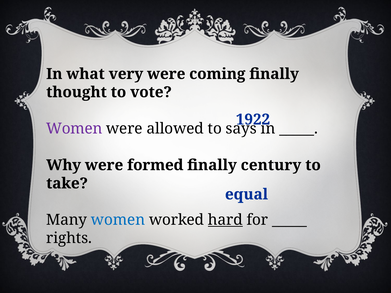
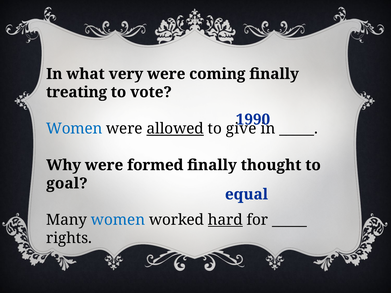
thought: thought -> treating (77, 92)
1922: 1922 -> 1990 (253, 120)
Women colour: purple -> blue (74, 129)
allowed underline: none -> present (175, 129)
says: says -> give (241, 129)
century: century -> thought (271, 165)
take: take -> goal (67, 184)
